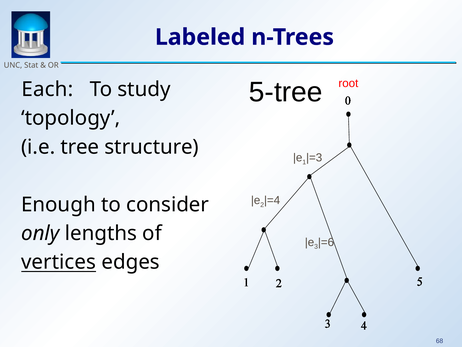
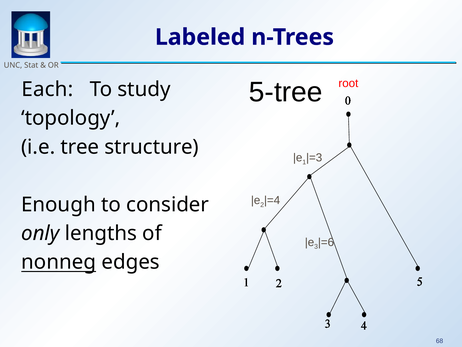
vertices: vertices -> nonneg (59, 262)
